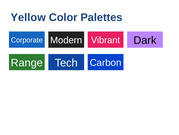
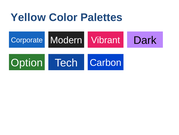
Range: Range -> Option (27, 62)
